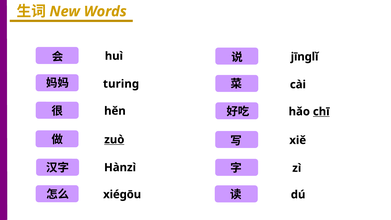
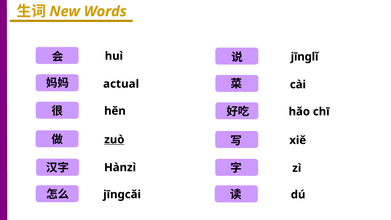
turing: turing -> actual (121, 84)
chī underline: present -> none (321, 112)
xiéɡōu: xiéɡōu -> jīnɡcǎi (122, 194)
